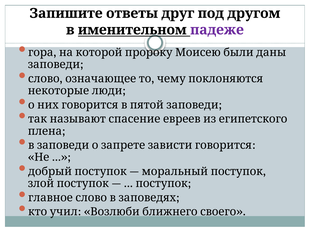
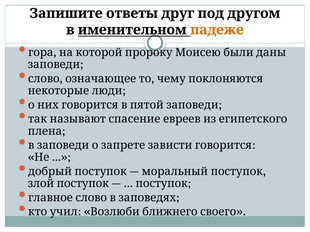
падеже colour: purple -> orange (217, 30)
